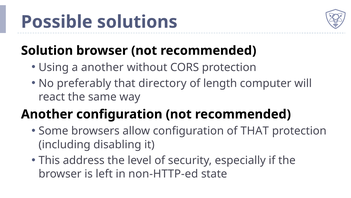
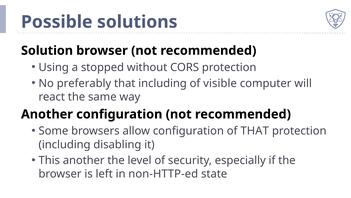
a another: another -> stopped (102, 67)
that directory: directory -> including (163, 83)
length: length -> visible (220, 83)
This address: address -> another (84, 160)
